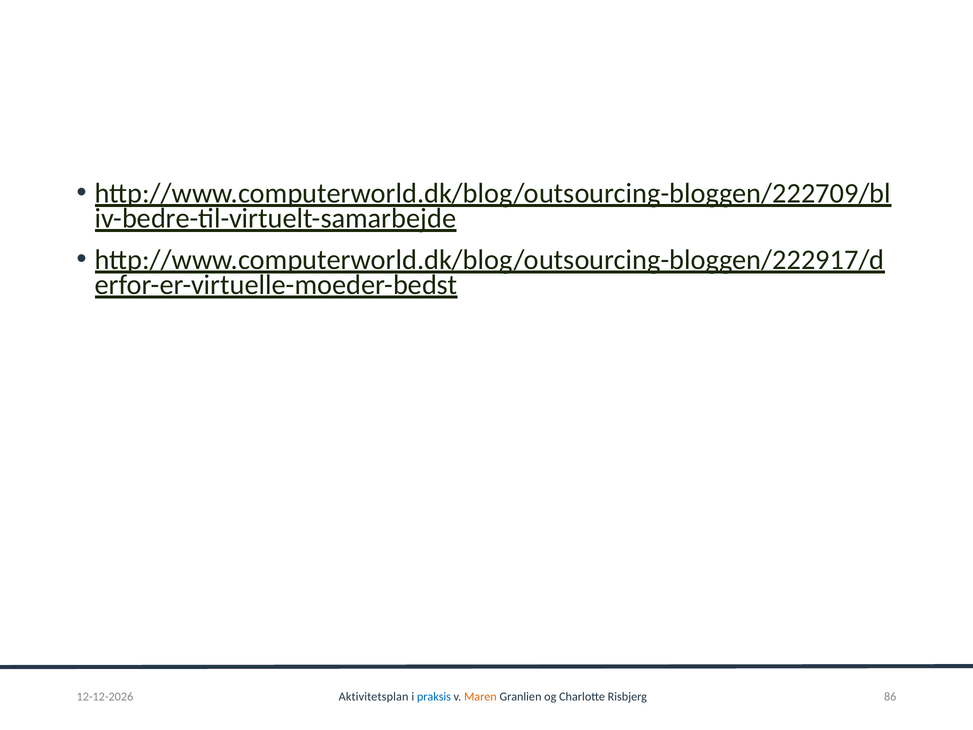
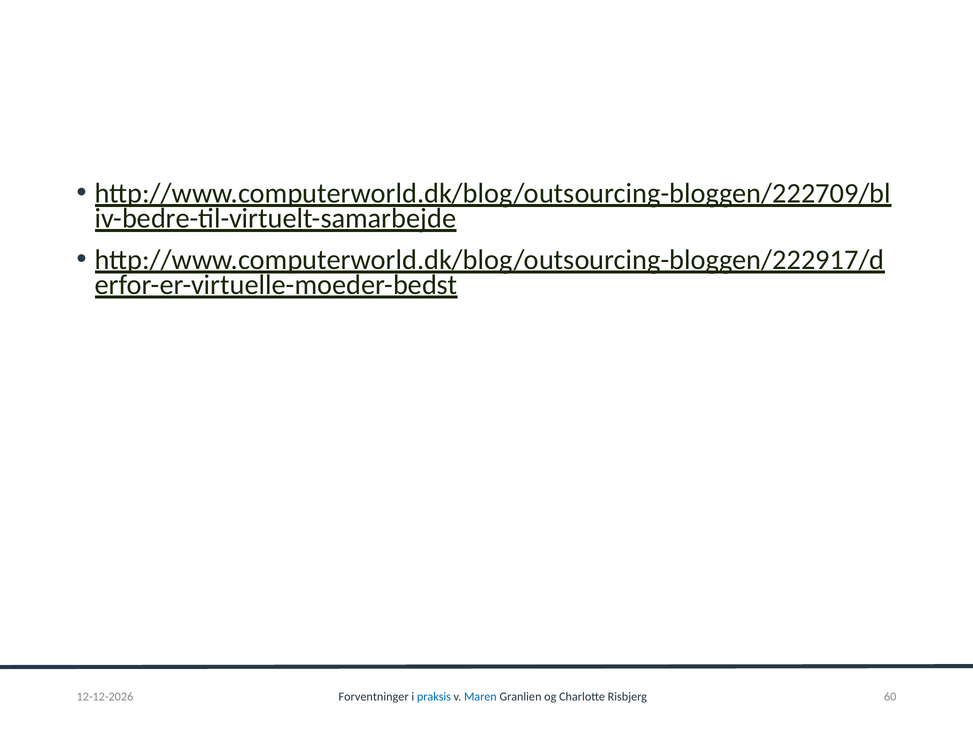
Aktivitetsplan: Aktivitetsplan -> Forventninger (374, 697)
Maren colour: orange -> blue (480, 697)
86: 86 -> 60 (890, 697)
